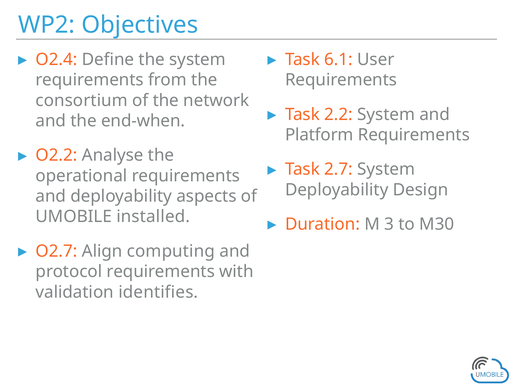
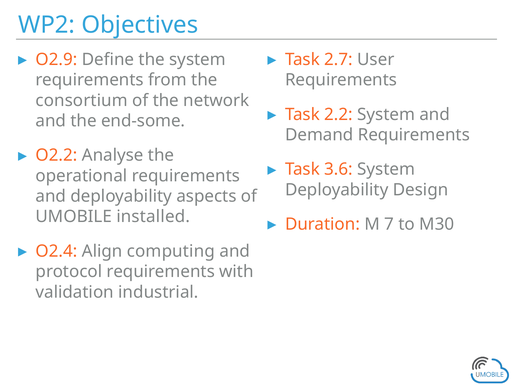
O2.4: O2.4 -> O2.9 (56, 59)
6.1: 6.1 -> 2.7 (339, 59)
end-when: end-when -> end-some (143, 121)
Platform: Platform -> Demand (319, 135)
2.7: 2.7 -> 3.6 (339, 169)
3: 3 -> 7 (389, 224)
O2.7: O2.7 -> O2.4 (56, 251)
identifies: identifies -> industrial (158, 292)
